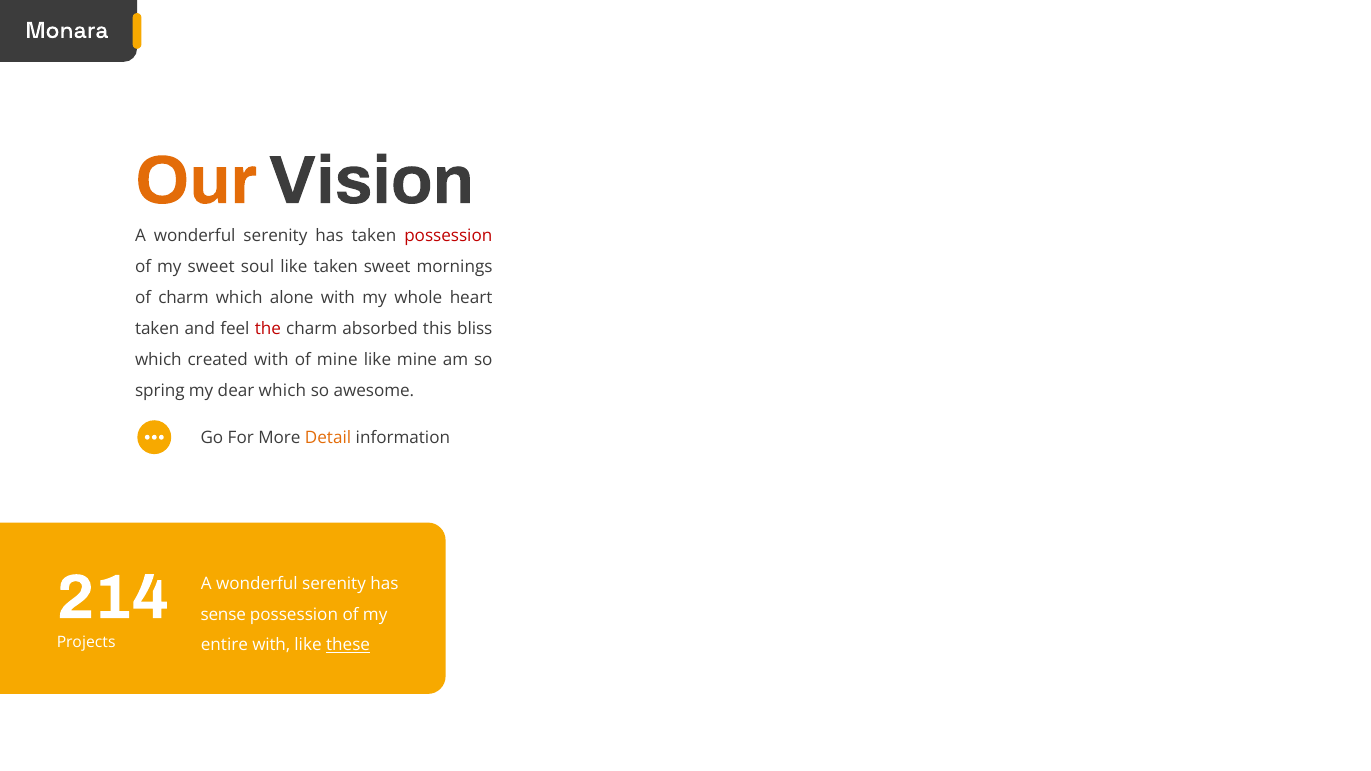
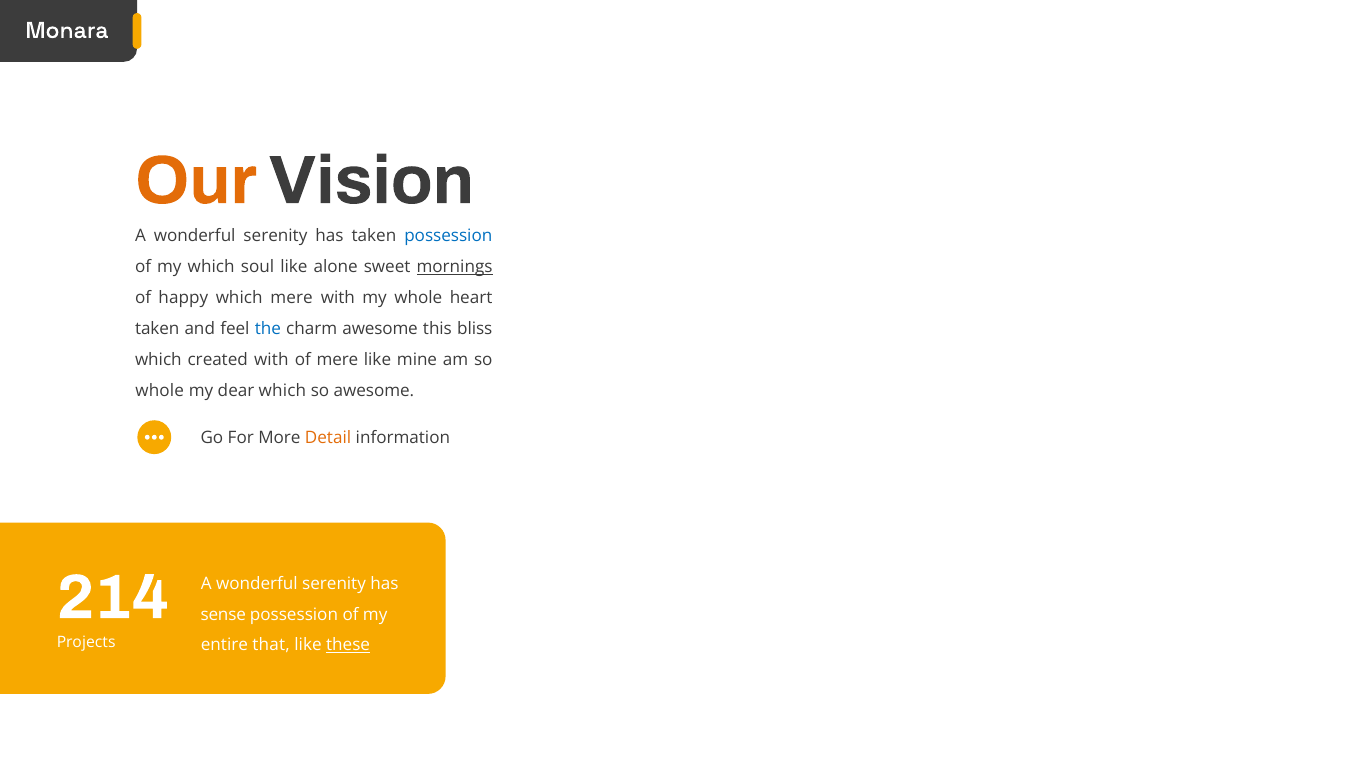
possession colour: red -> blue (448, 236)
my sweet: sweet -> which (211, 267)
like taken: taken -> alone (336, 267)
mornings underline: none -> present (455, 267)
of charm: charm -> happy (183, 298)
which alone: alone -> mere (292, 298)
the colour: red -> blue (268, 329)
charm absorbed: absorbed -> awesome (380, 329)
of mine: mine -> mere (337, 360)
spring: spring -> whole (160, 391)
entire with: with -> that (271, 645)
